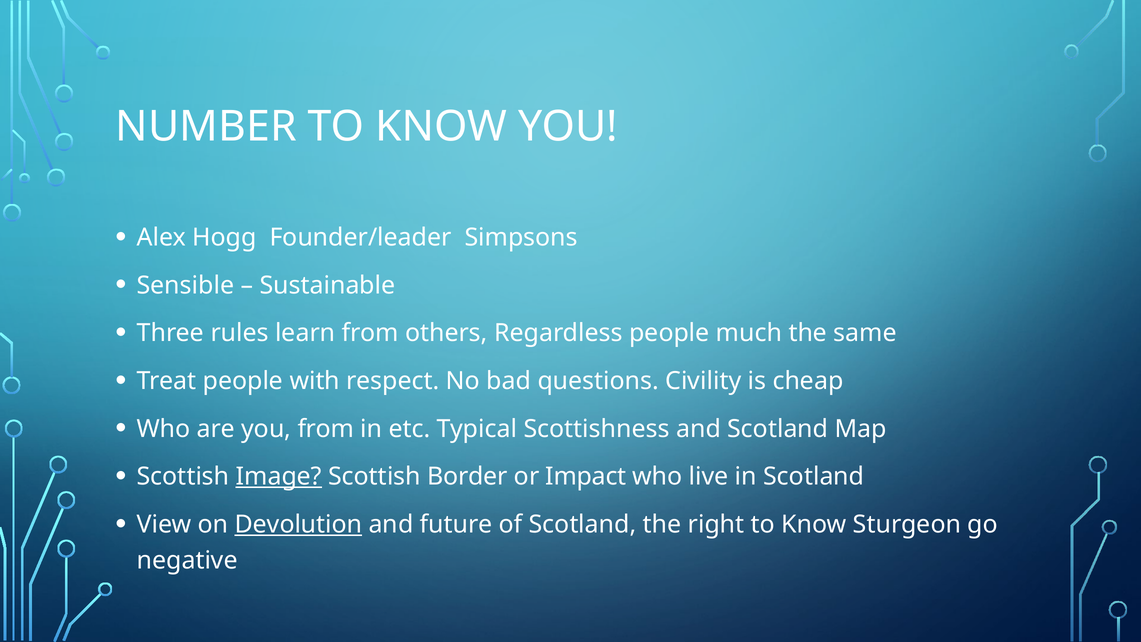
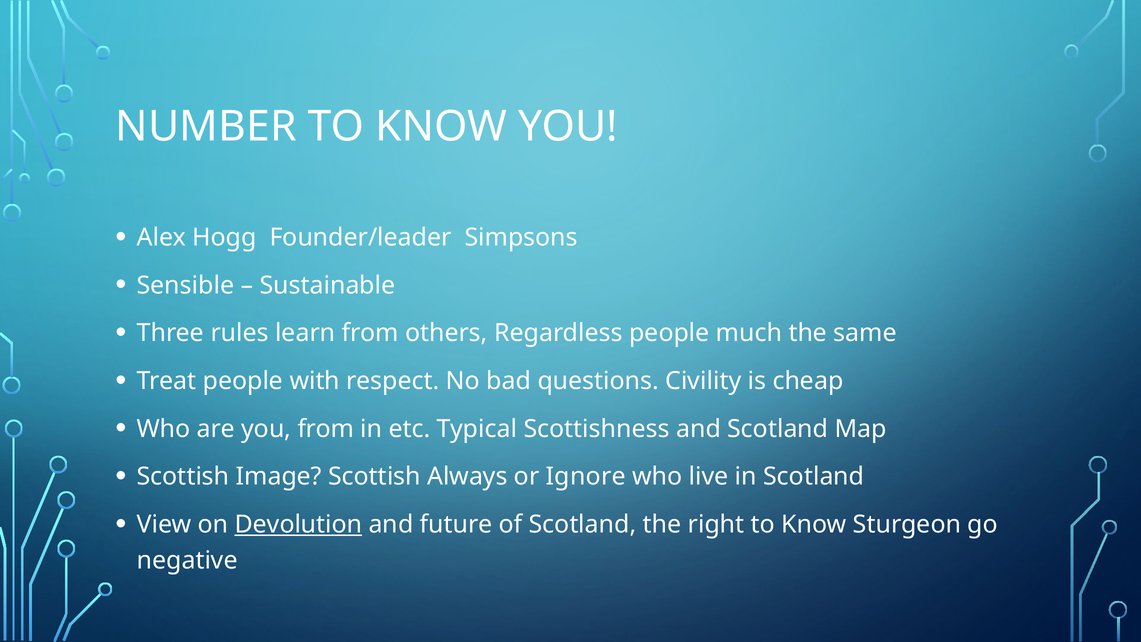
Image underline: present -> none (279, 477)
Border: Border -> Always (467, 477)
Impact: Impact -> Ignore (586, 477)
